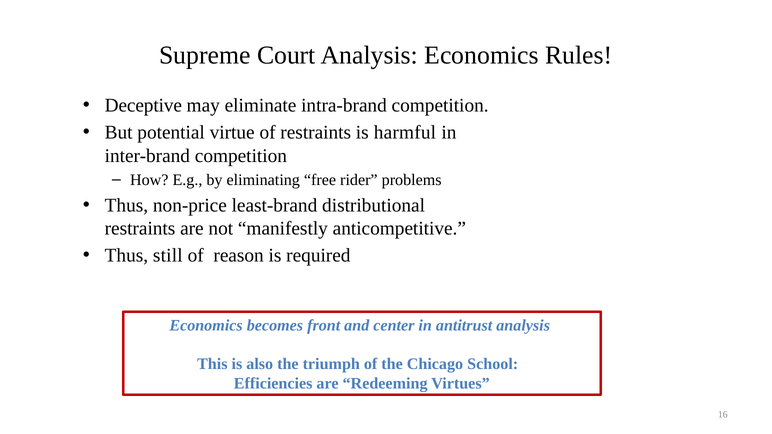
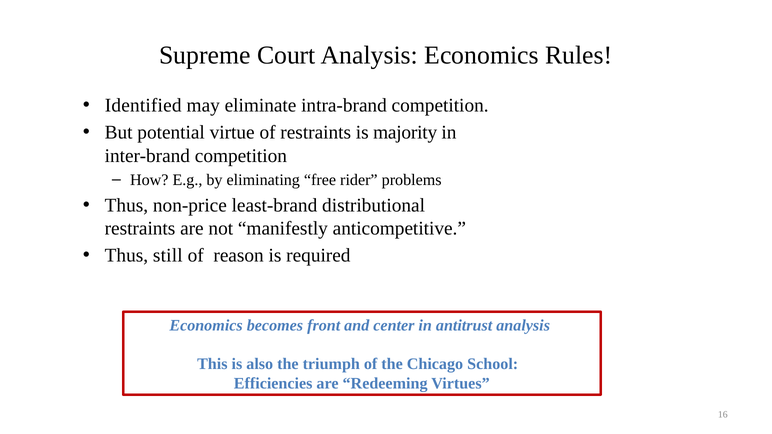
Deceptive: Deceptive -> Identified (143, 106)
harmful: harmful -> majority (405, 133)
